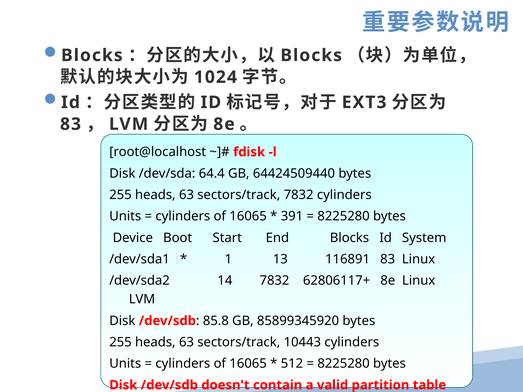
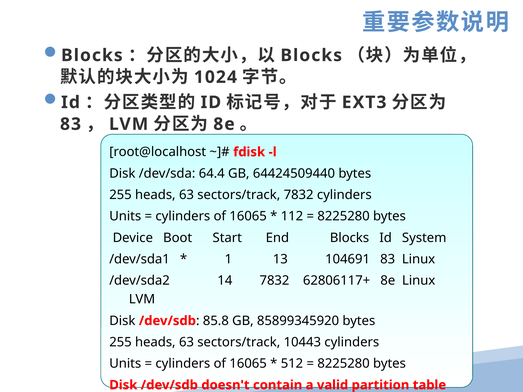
391: 391 -> 112 (292, 216)
116891: 116891 -> 104691 (348, 259)
